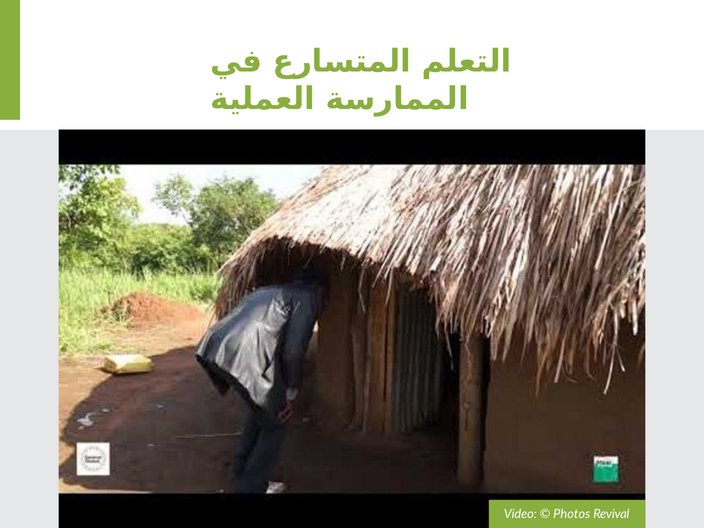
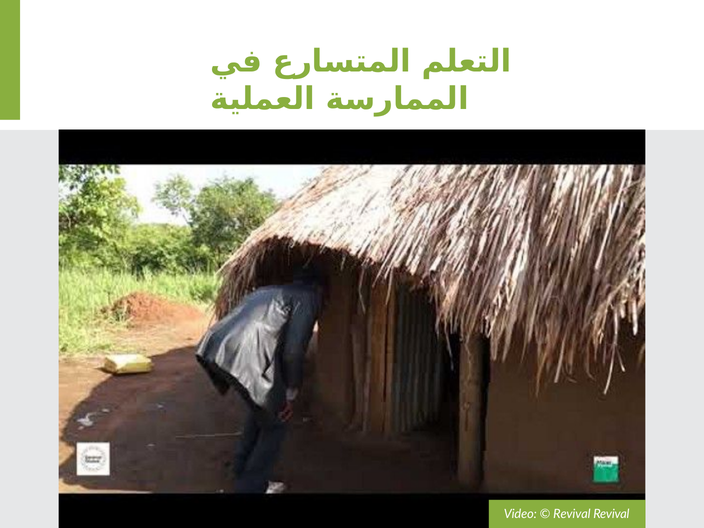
Photos: Photos -> Revival (572, 514)
